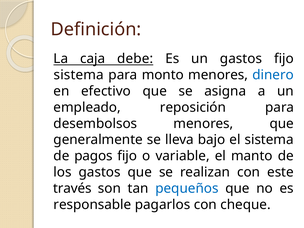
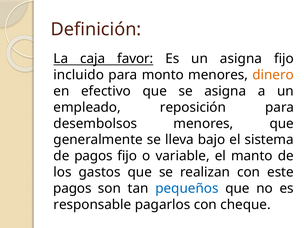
debe: debe -> favor (135, 59)
un gastos: gastos -> asigna (241, 59)
sistema: sistema -> incluido (79, 75)
dinero colour: blue -> orange (273, 75)
través: través -> pagos (72, 188)
